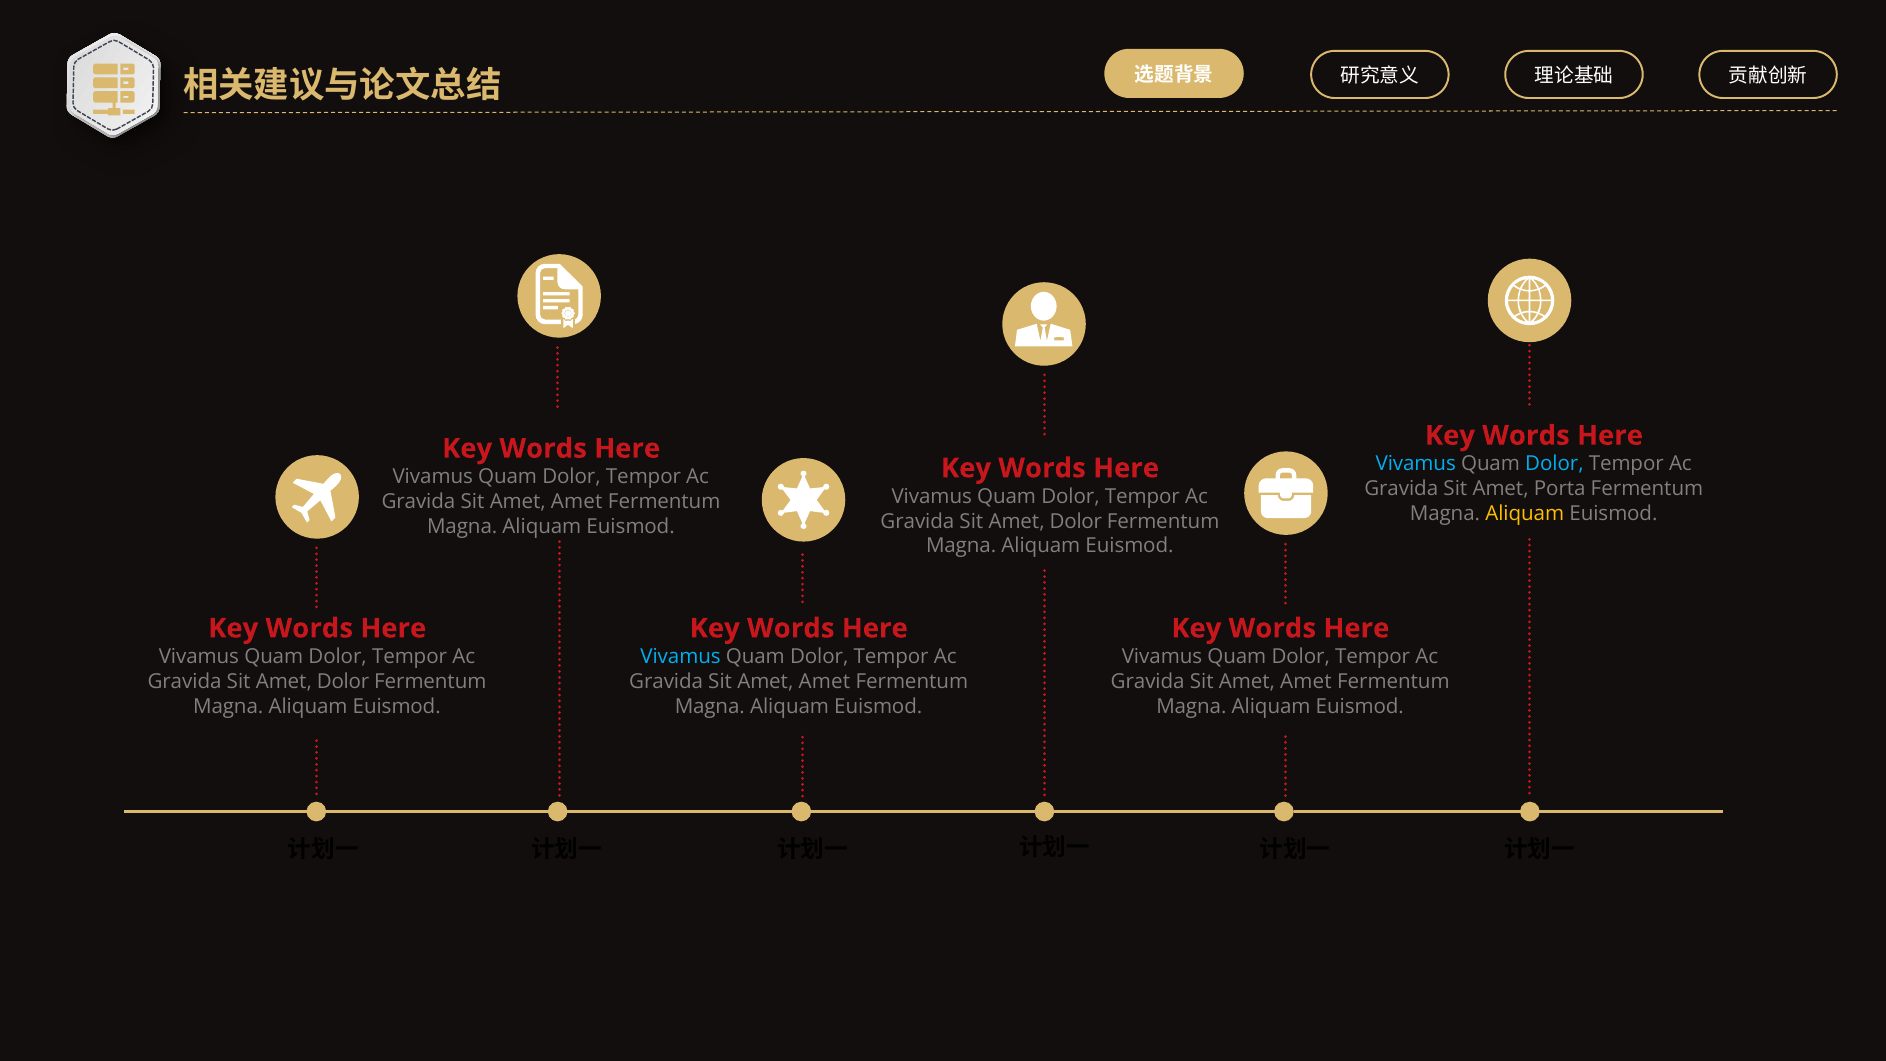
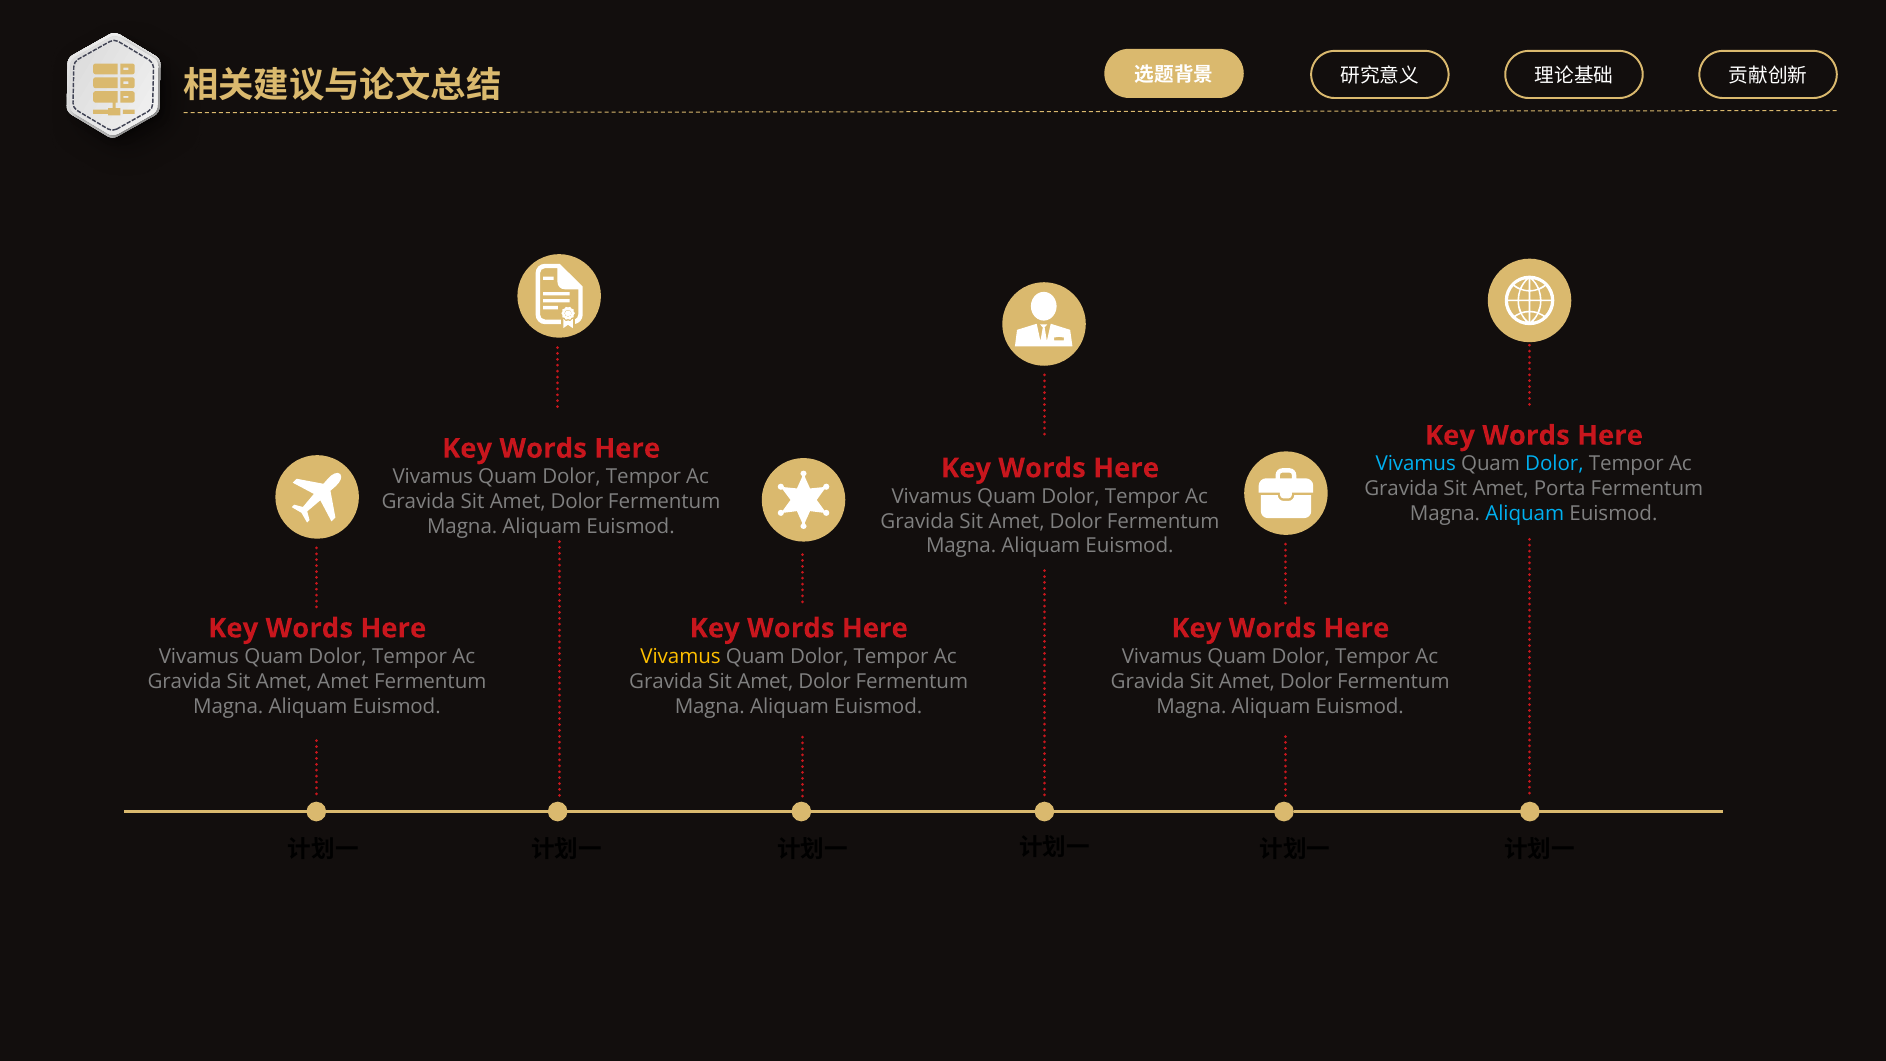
Amet: Amet -> Dolor (577, 502)
Aliquam colour: yellow -> light blue (1525, 513)
Vivamus colour: light blue -> yellow (680, 657)
Dolor: Dolor -> Amet (343, 681)
Amet: Amet -> Dolor (825, 681)
Amet: Amet -> Dolor (1306, 681)
